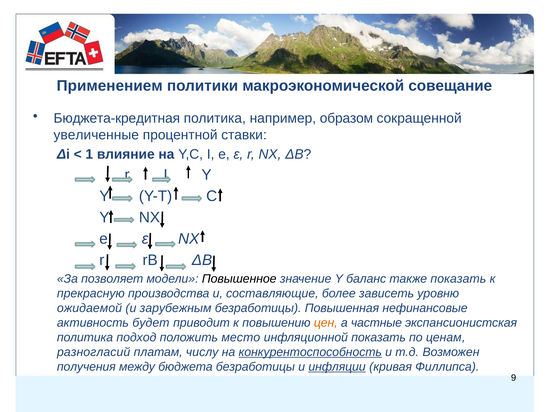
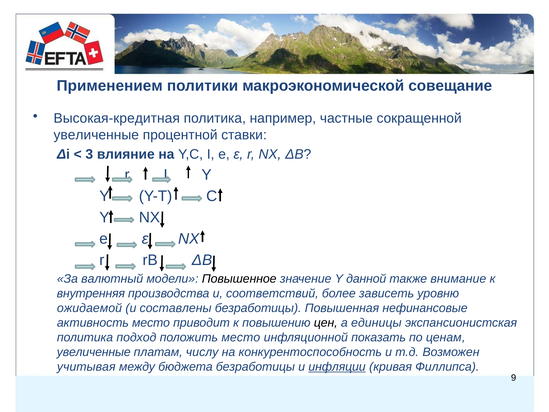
Бюджета-кредитная: Бюджета-кредитная -> Высокая-кредитная (117, 118)
образом: образом -> частные (346, 118)
1: 1 -> 3 (89, 154)
позволяет: позволяет -> валютный (112, 279)
баланс: баланс -> данной (366, 279)
также показать: показать -> внимание (458, 279)
прекрасную: прекрасную -> внутренняя (91, 293)
составляющие: составляющие -> соответствий (272, 293)
зарубежным: зарубежным -> составлены (176, 308)
активность будет: будет -> место (151, 323)
цен colour: orange -> black (326, 323)
частные: частные -> единицы (376, 323)
разногласий: разногласий -> увеличенные (94, 352)
конкурентоспособность underline: present -> none (310, 352)
получения: получения -> учитывая (86, 367)
